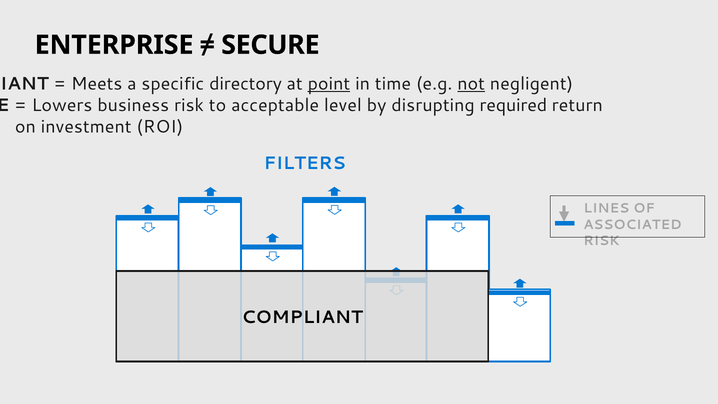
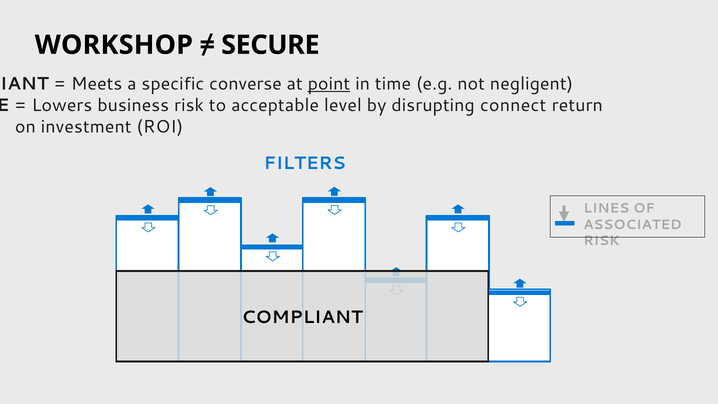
ENTERPRISE: ENTERPRISE -> WORKSHOP (114, 45)
directory: directory -> converse (246, 84)
not underline: present -> none (471, 84)
required: required -> connect (513, 105)
